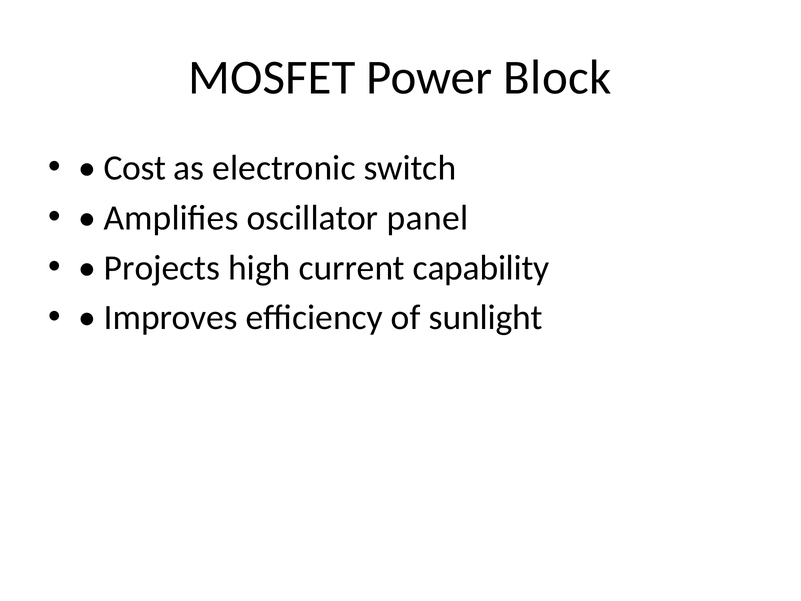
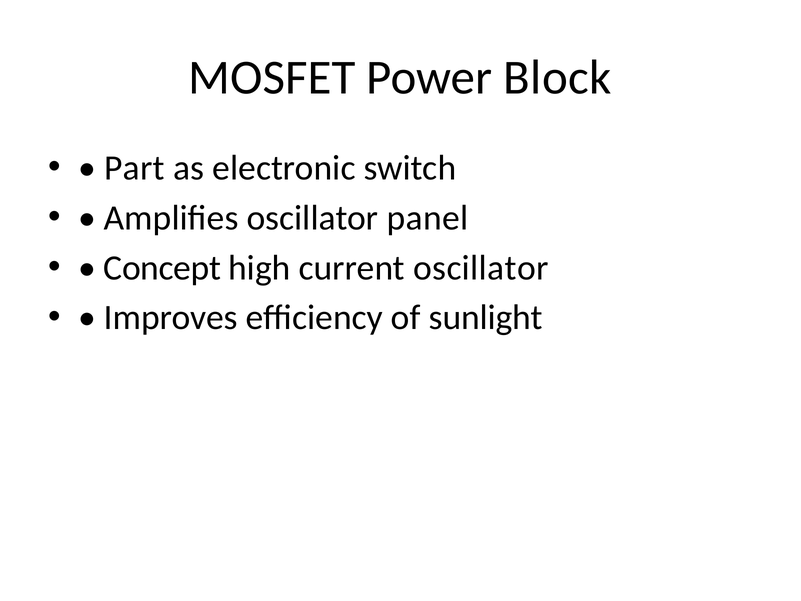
Cost: Cost -> Part (134, 168)
Projects: Projects -> Concept (162, 268)
current capability: capability -> oscillator (481, 268)
